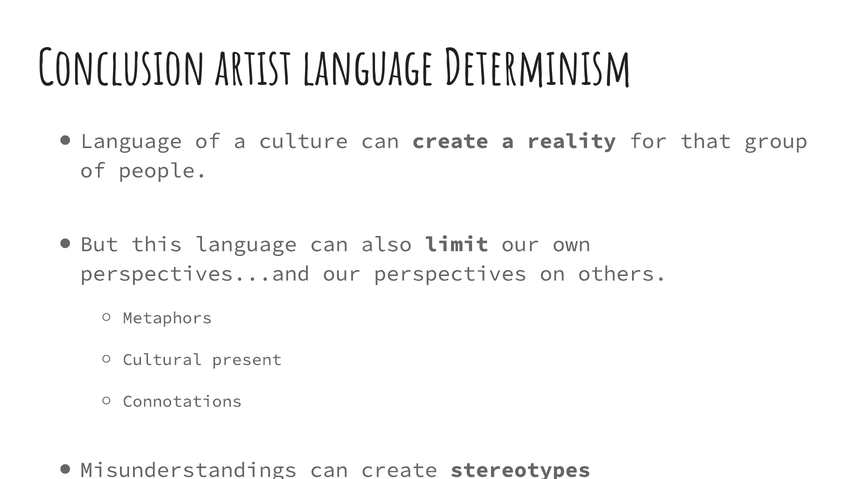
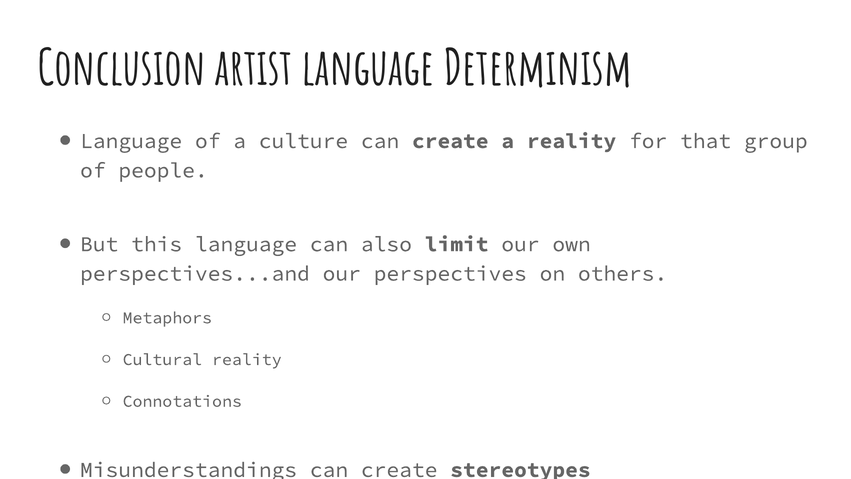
Cultural present: present -> reality (247, 359)
